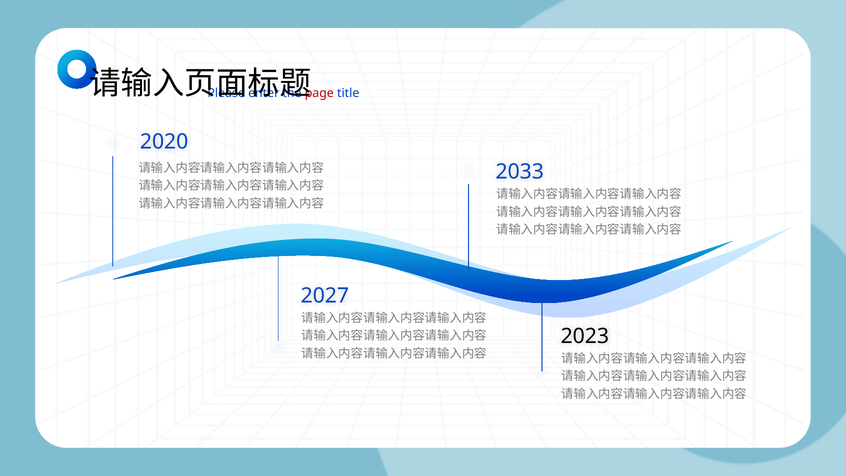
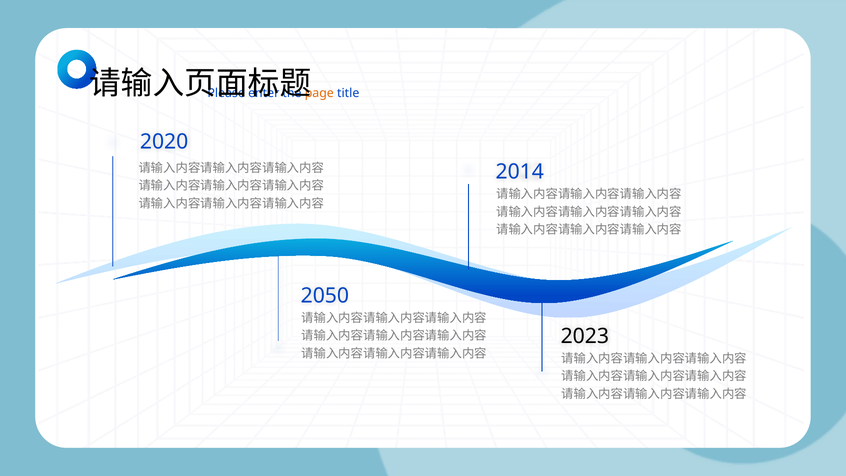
page colour: red -> orange (319, 93)
2033: 2033 -> 2014 (520, 172)
2027: 2027 -> 2050 (325, 295)
